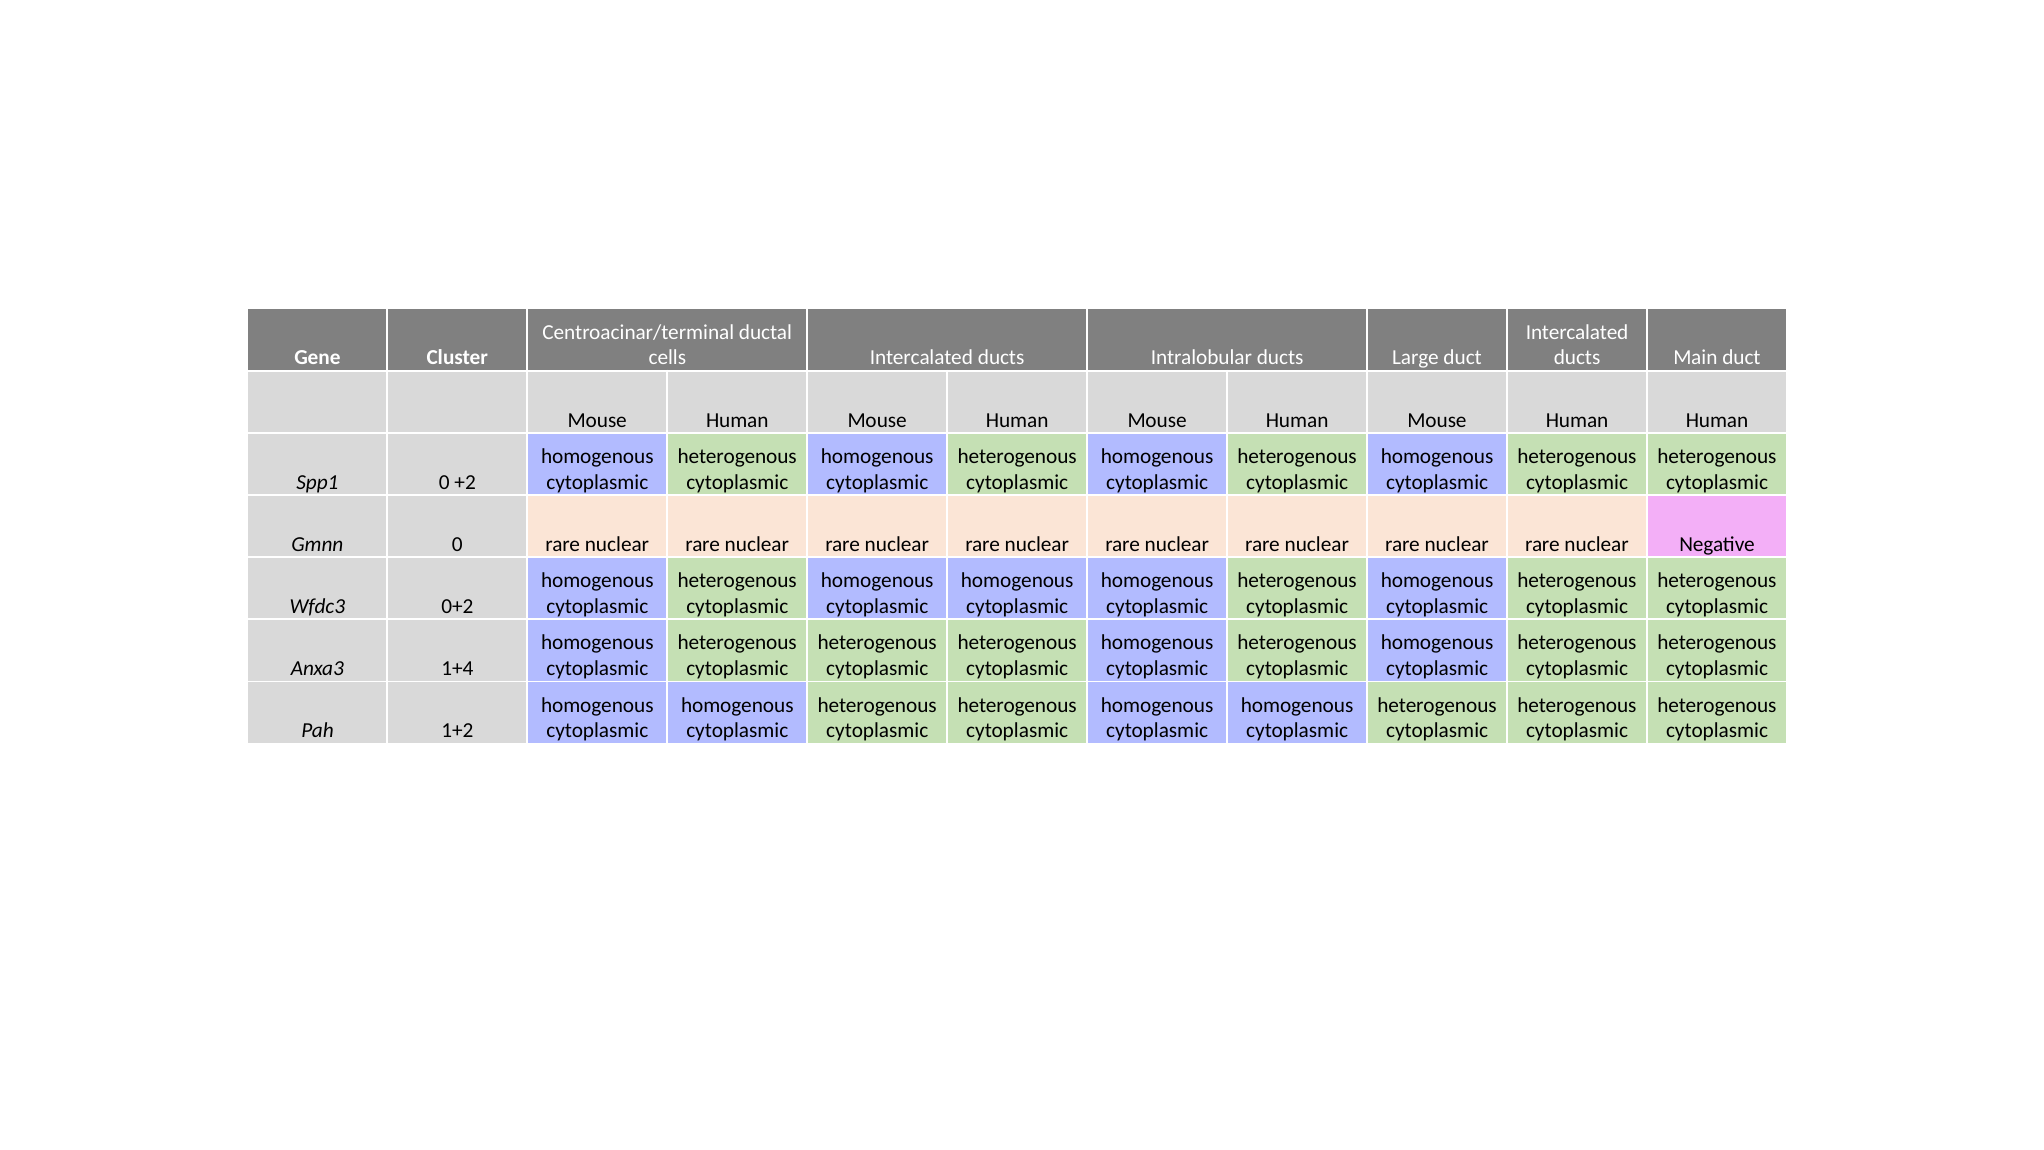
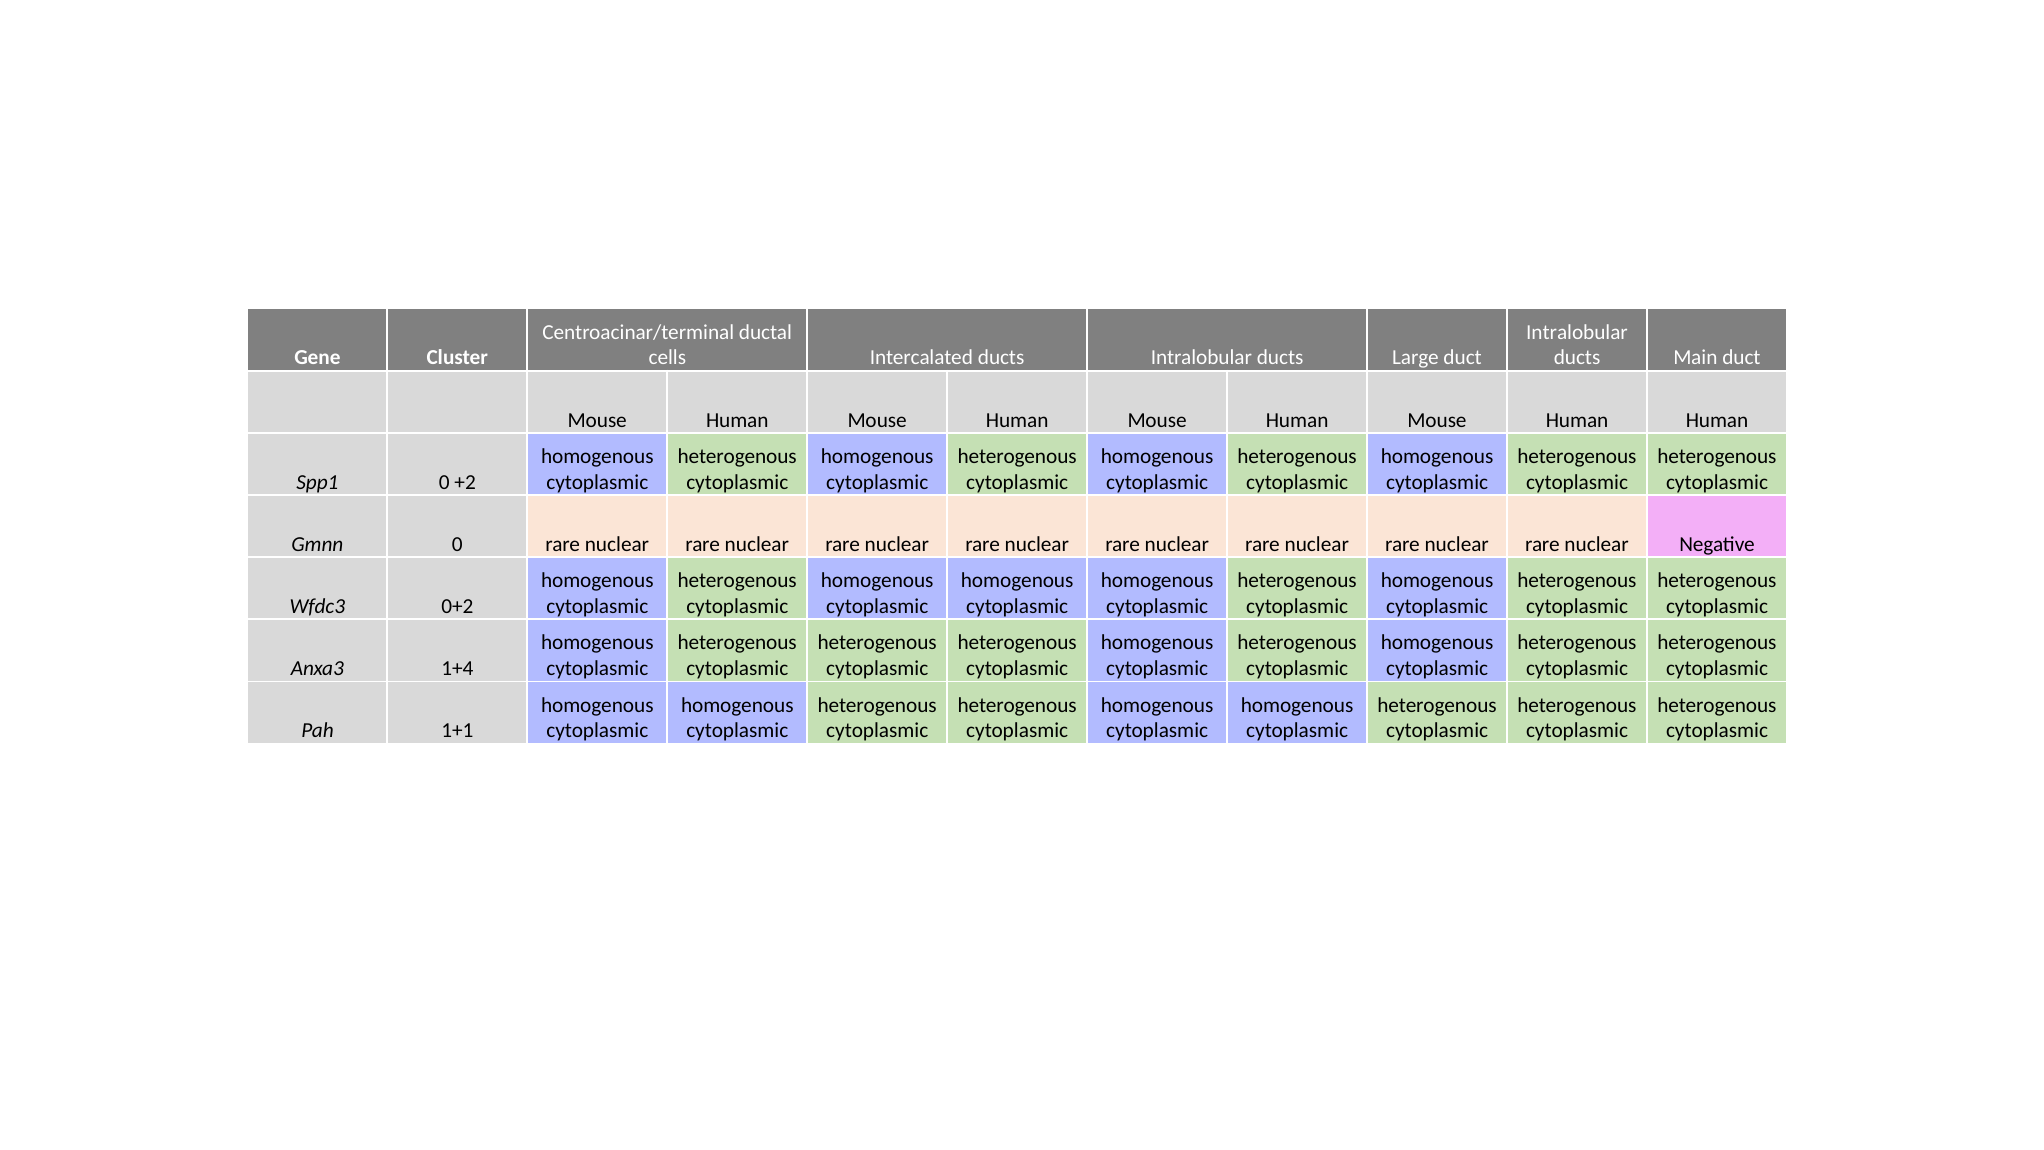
Intercalated: Intercalated -> Intralobular (1577, 332)
1+2: 1+2 -> 1+1 (457, 731)
